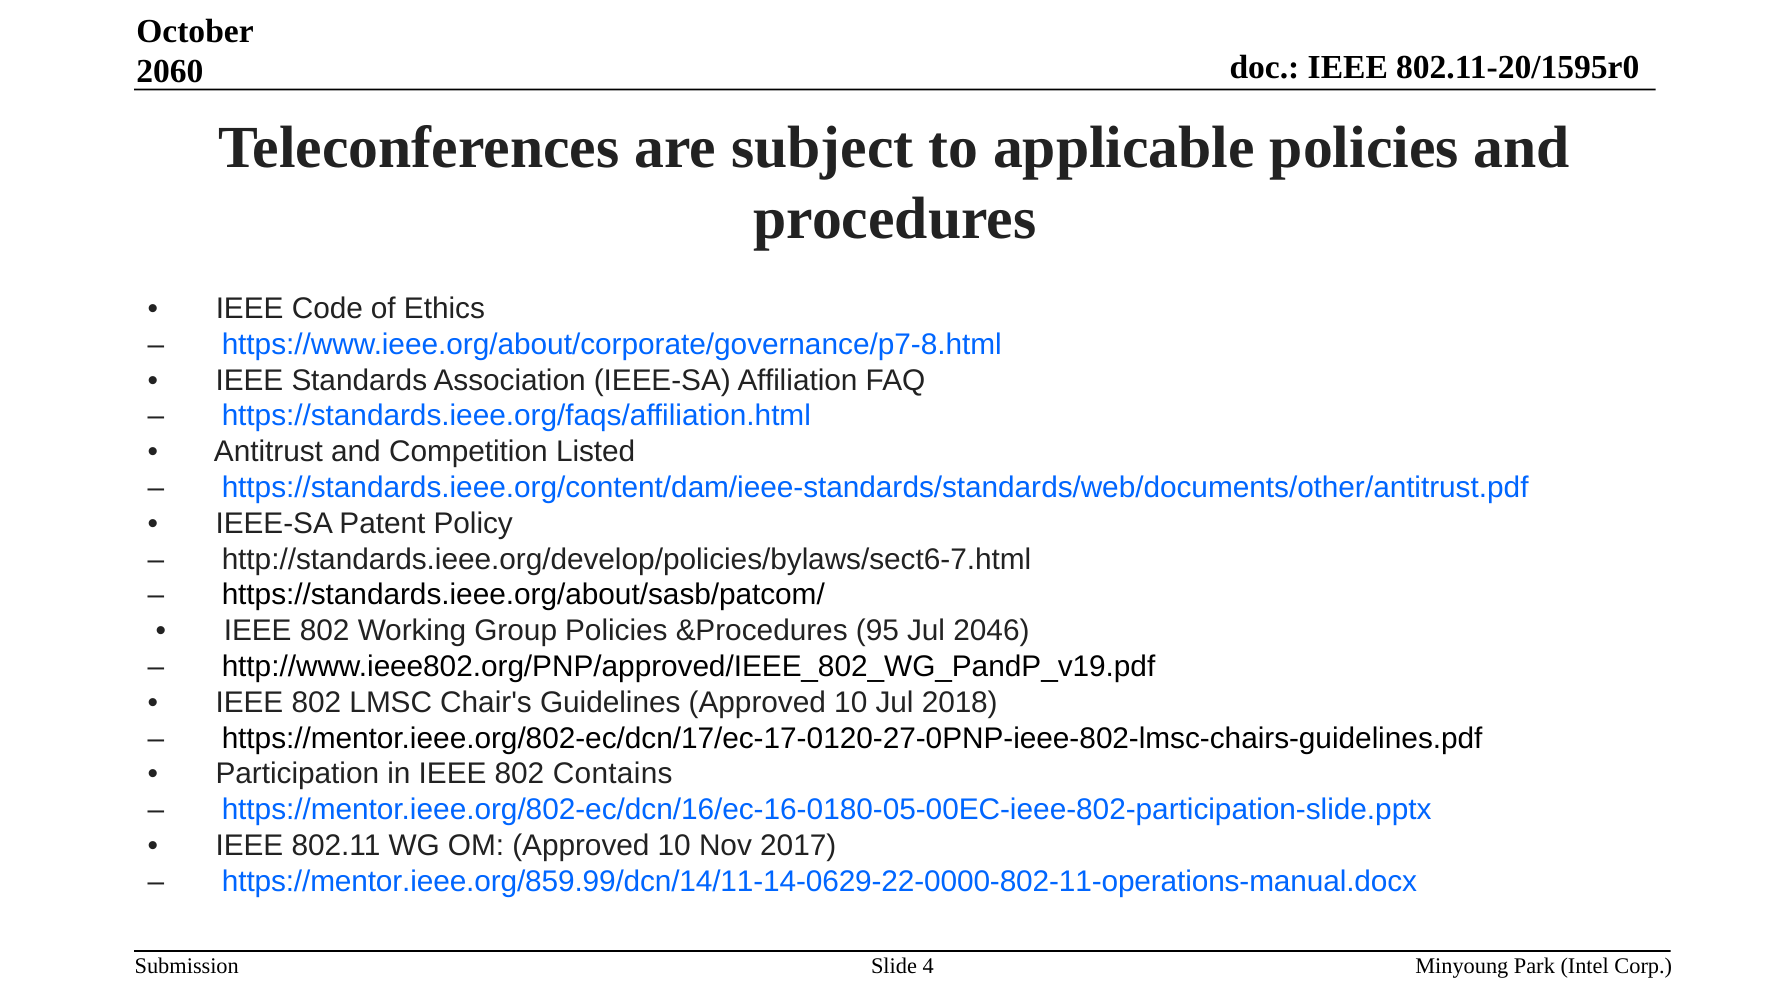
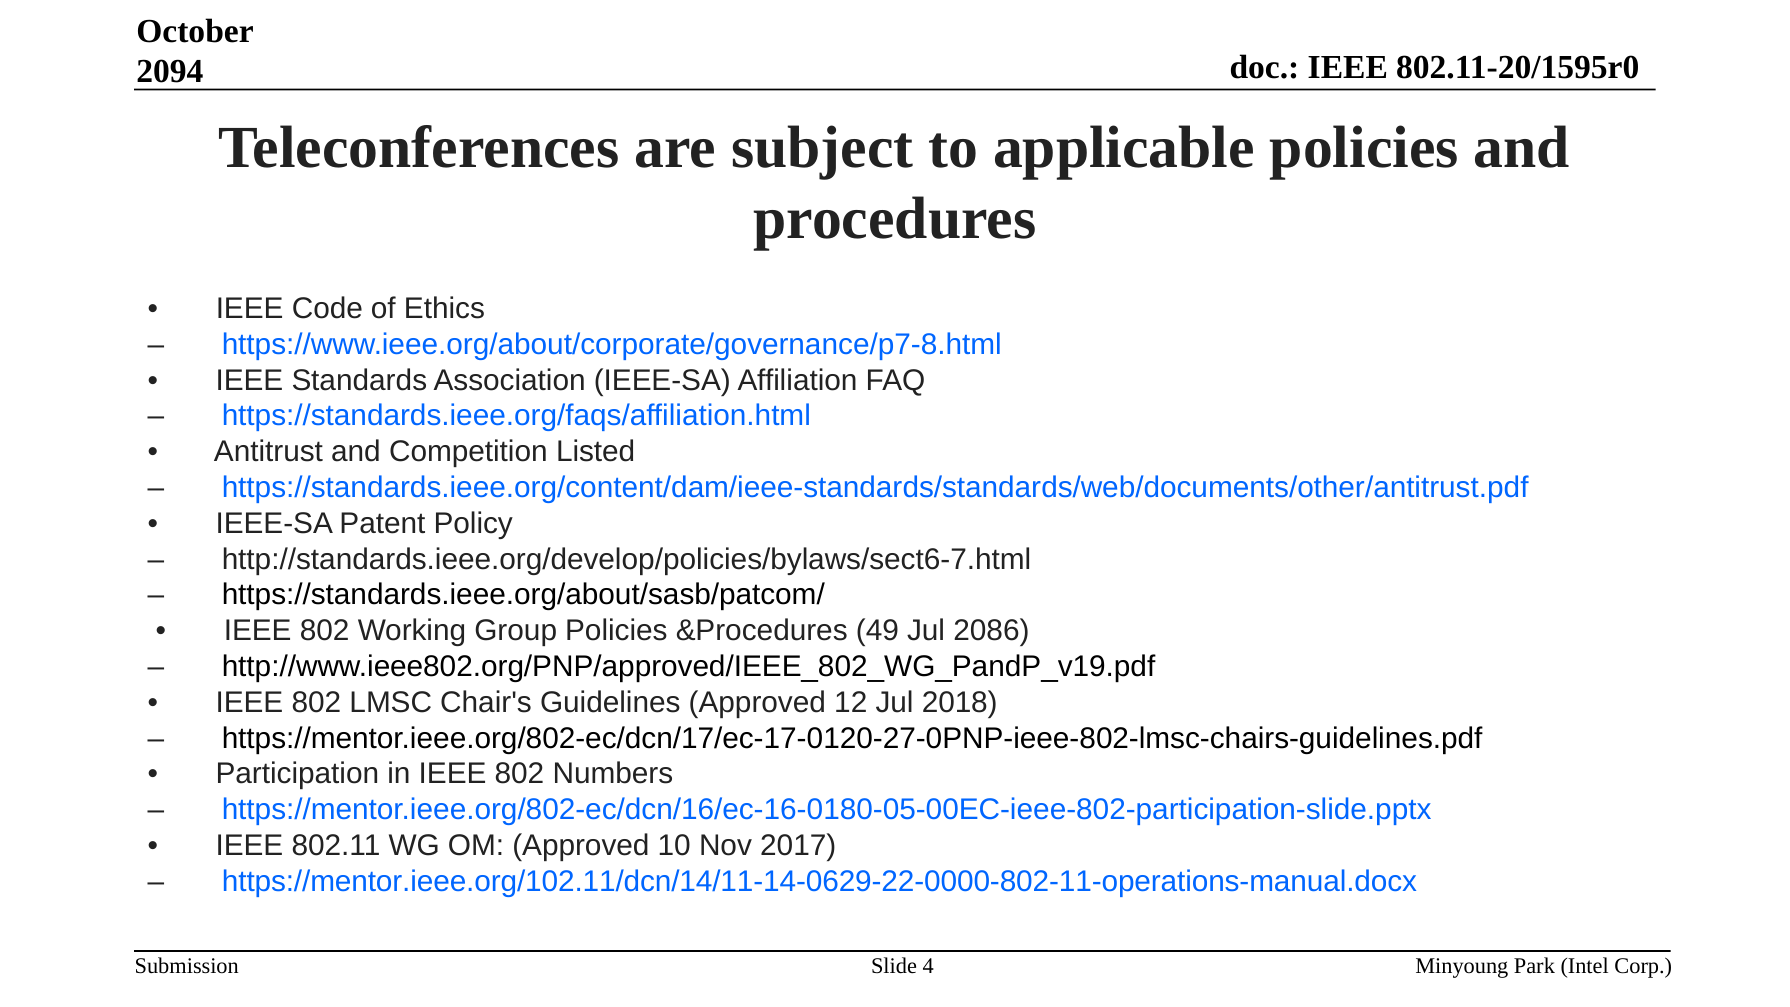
2060: 2060 -> 2094 (170, 72)
95: 95 -> 49 (877, 631)
2046: 2046 -> 2086 (991, 631)
Guidelines Approved 10: 10 -> 12 (851, 702)
Contains: Contains -> Numbers (613, 774)
https://mentor.ieee.org/859.99/dcn/14/11-14-0629-22-0000-802-11-operations-manual.docx: https://mentor.ieee.org/859.99/dcn/14/11-14-0629-22-0000-802-11-operations-manual.docx -> https://mentor.ieee.org/102.11/dcn/14/11-14-0629-22-0000-802-11-operations-manual.docx (819, 881)
